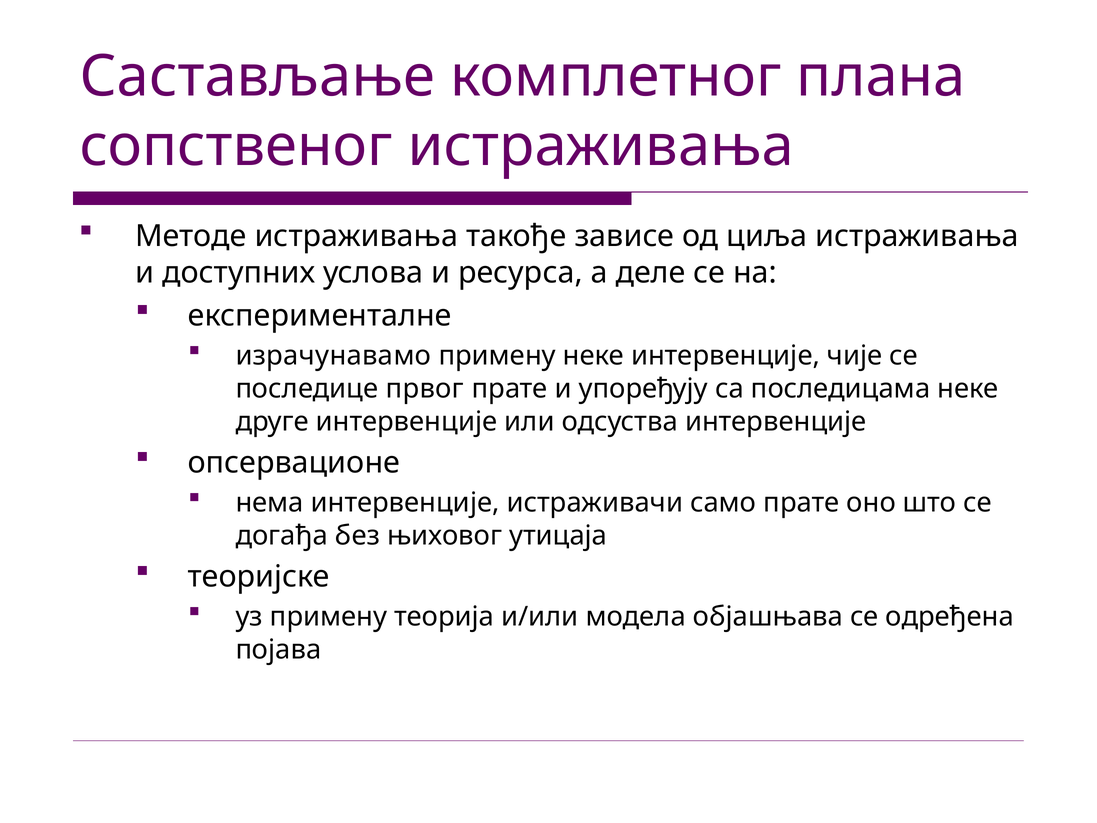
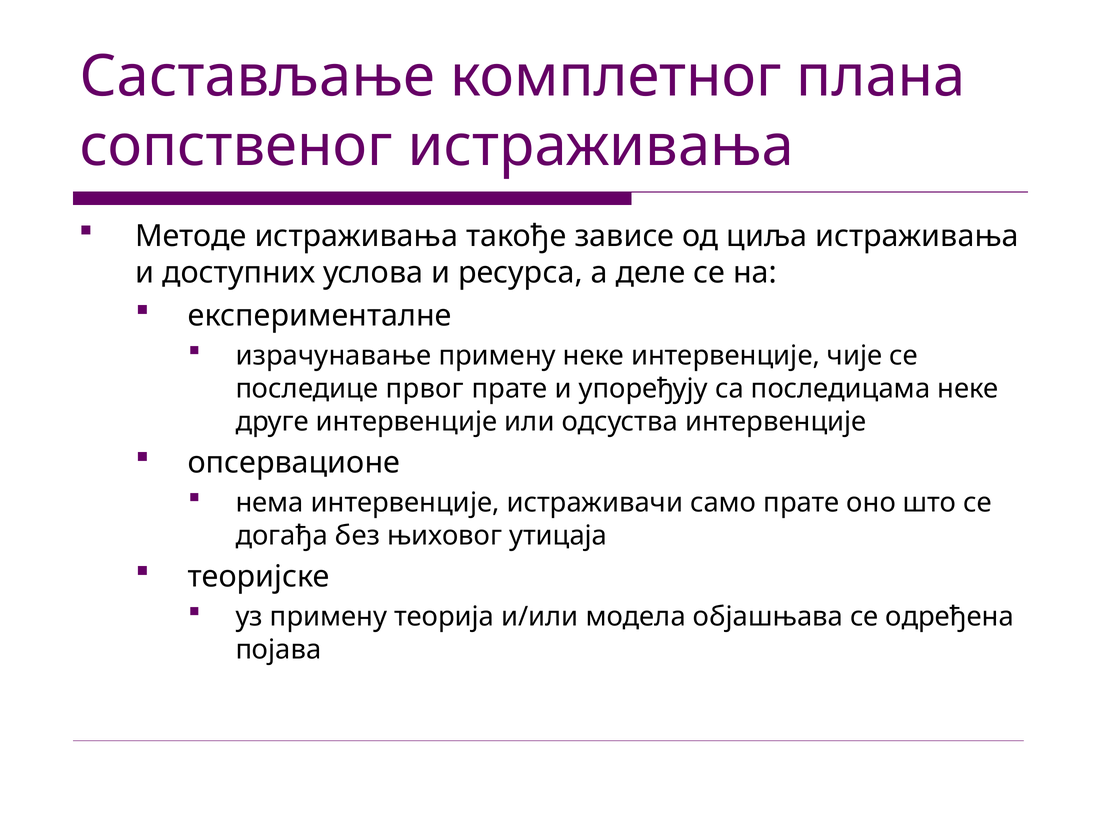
израчунавамо: израчунавамо -> израчунавање (333, 356)
